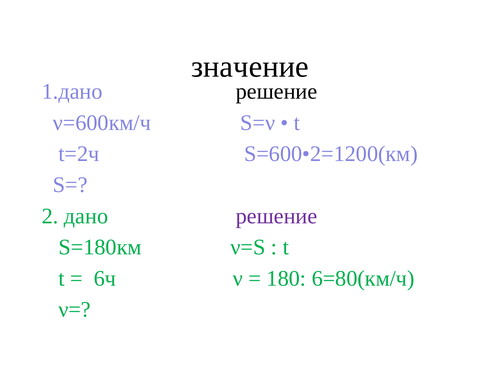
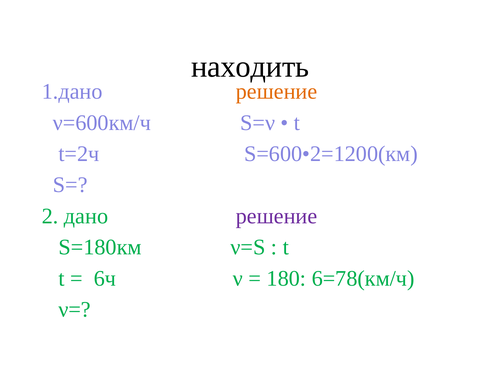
значение: значение -> находить (250, 67)
решение colour: black -> orange (277, 92)
6=80(км/ч: 6=80(км/ч -> 6=78(км/ч (363, 278)
